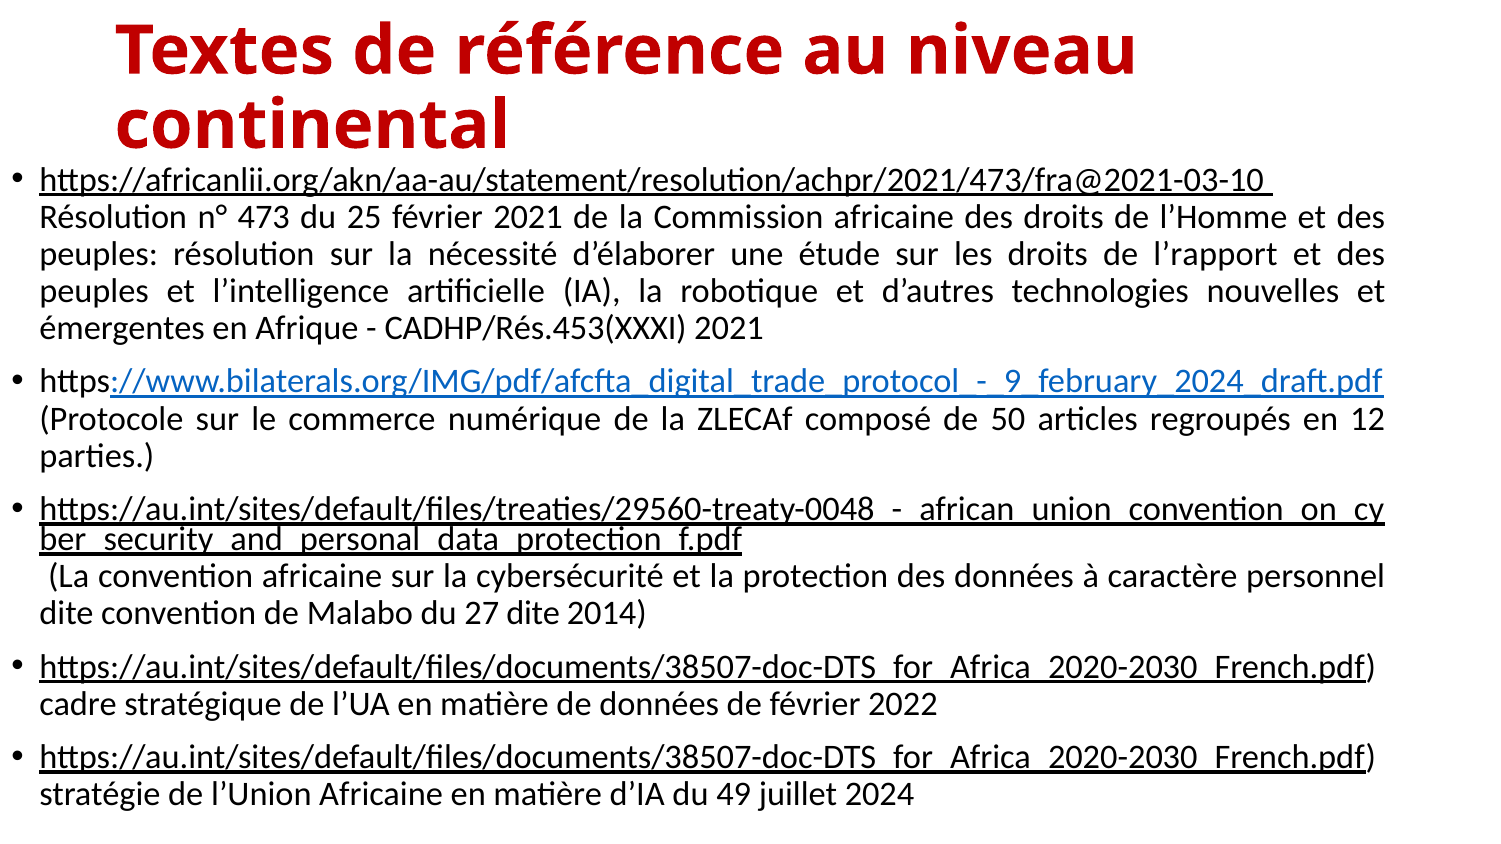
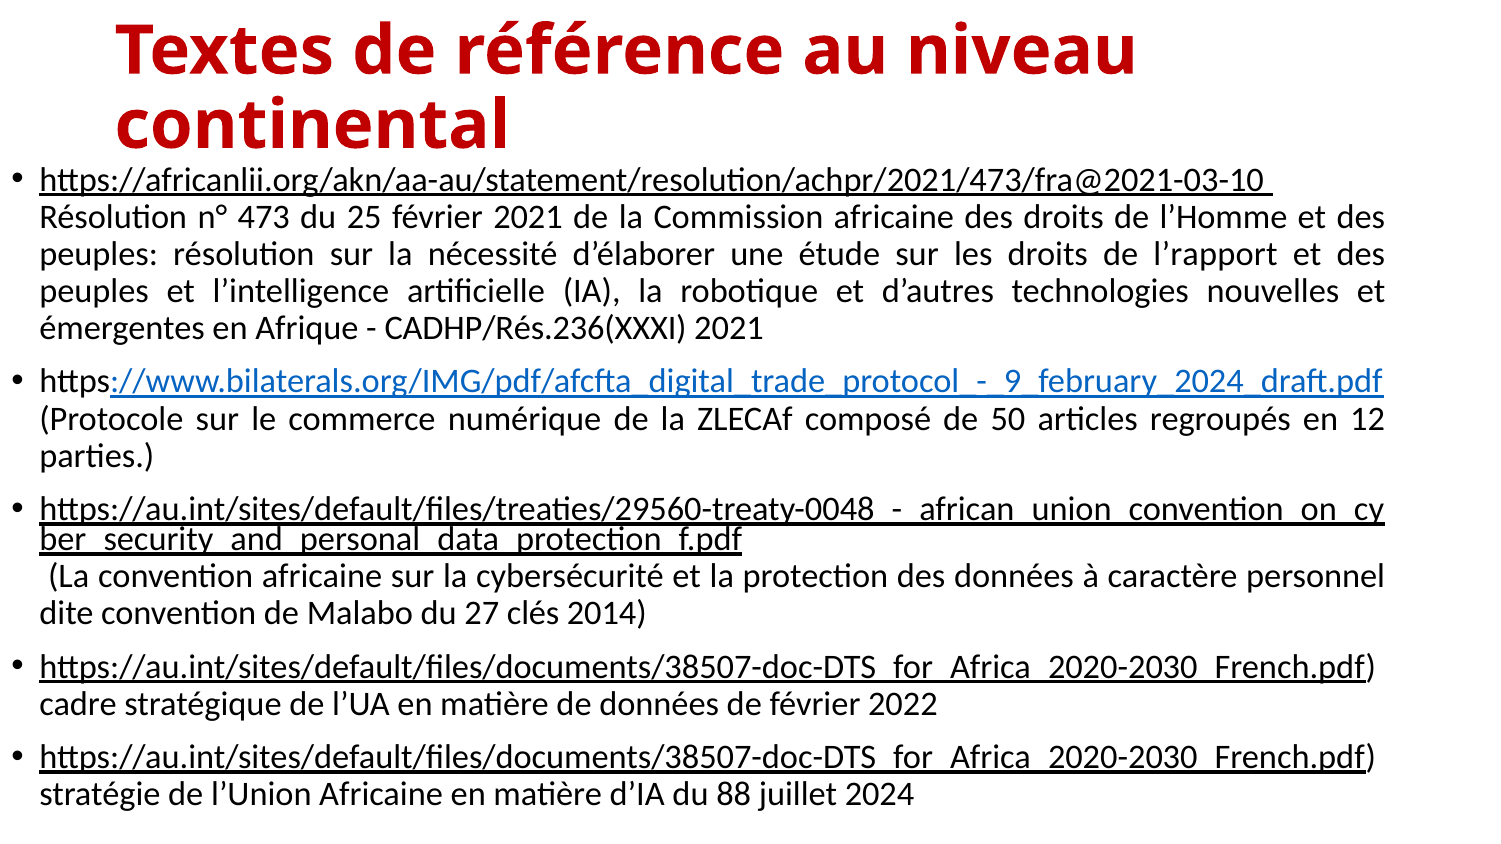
CADHP/Rés.453(XXXI: CADHP/Rés.453(XXXI -> CADHP/Rés.236(XXXI (536, 328)
27 dite: dite -> clés (533, 614)
49: 49 -> 88 (734, 795)
